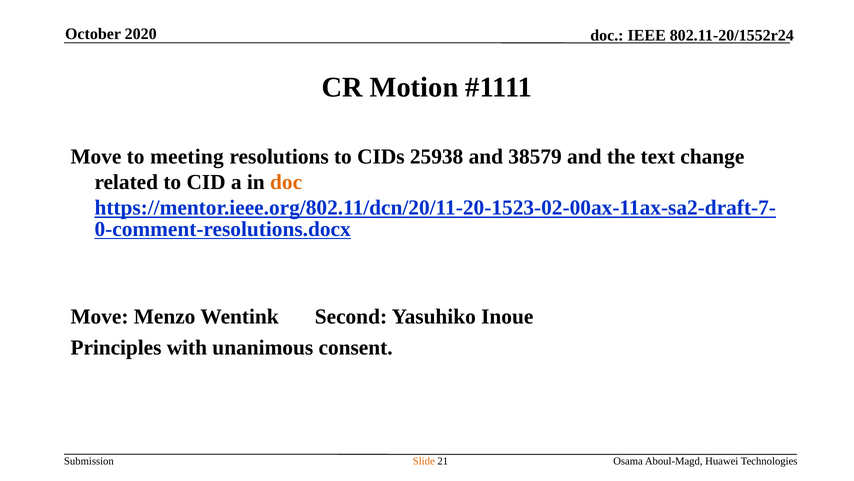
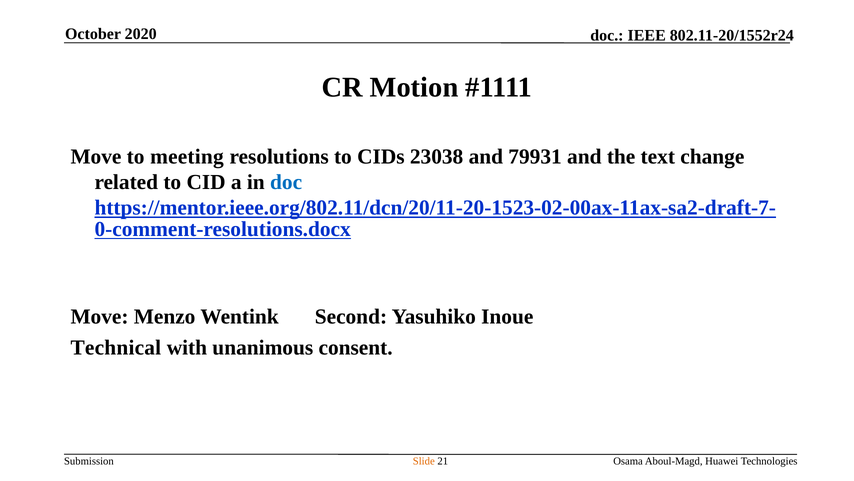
25938: 25938 -> 23038 (437, 156)
38579: 38579 -> 79931 (535, 156)
doc colour: orange -> blue (286, 182)
Principles: Principles -> Technical (116, 347)
